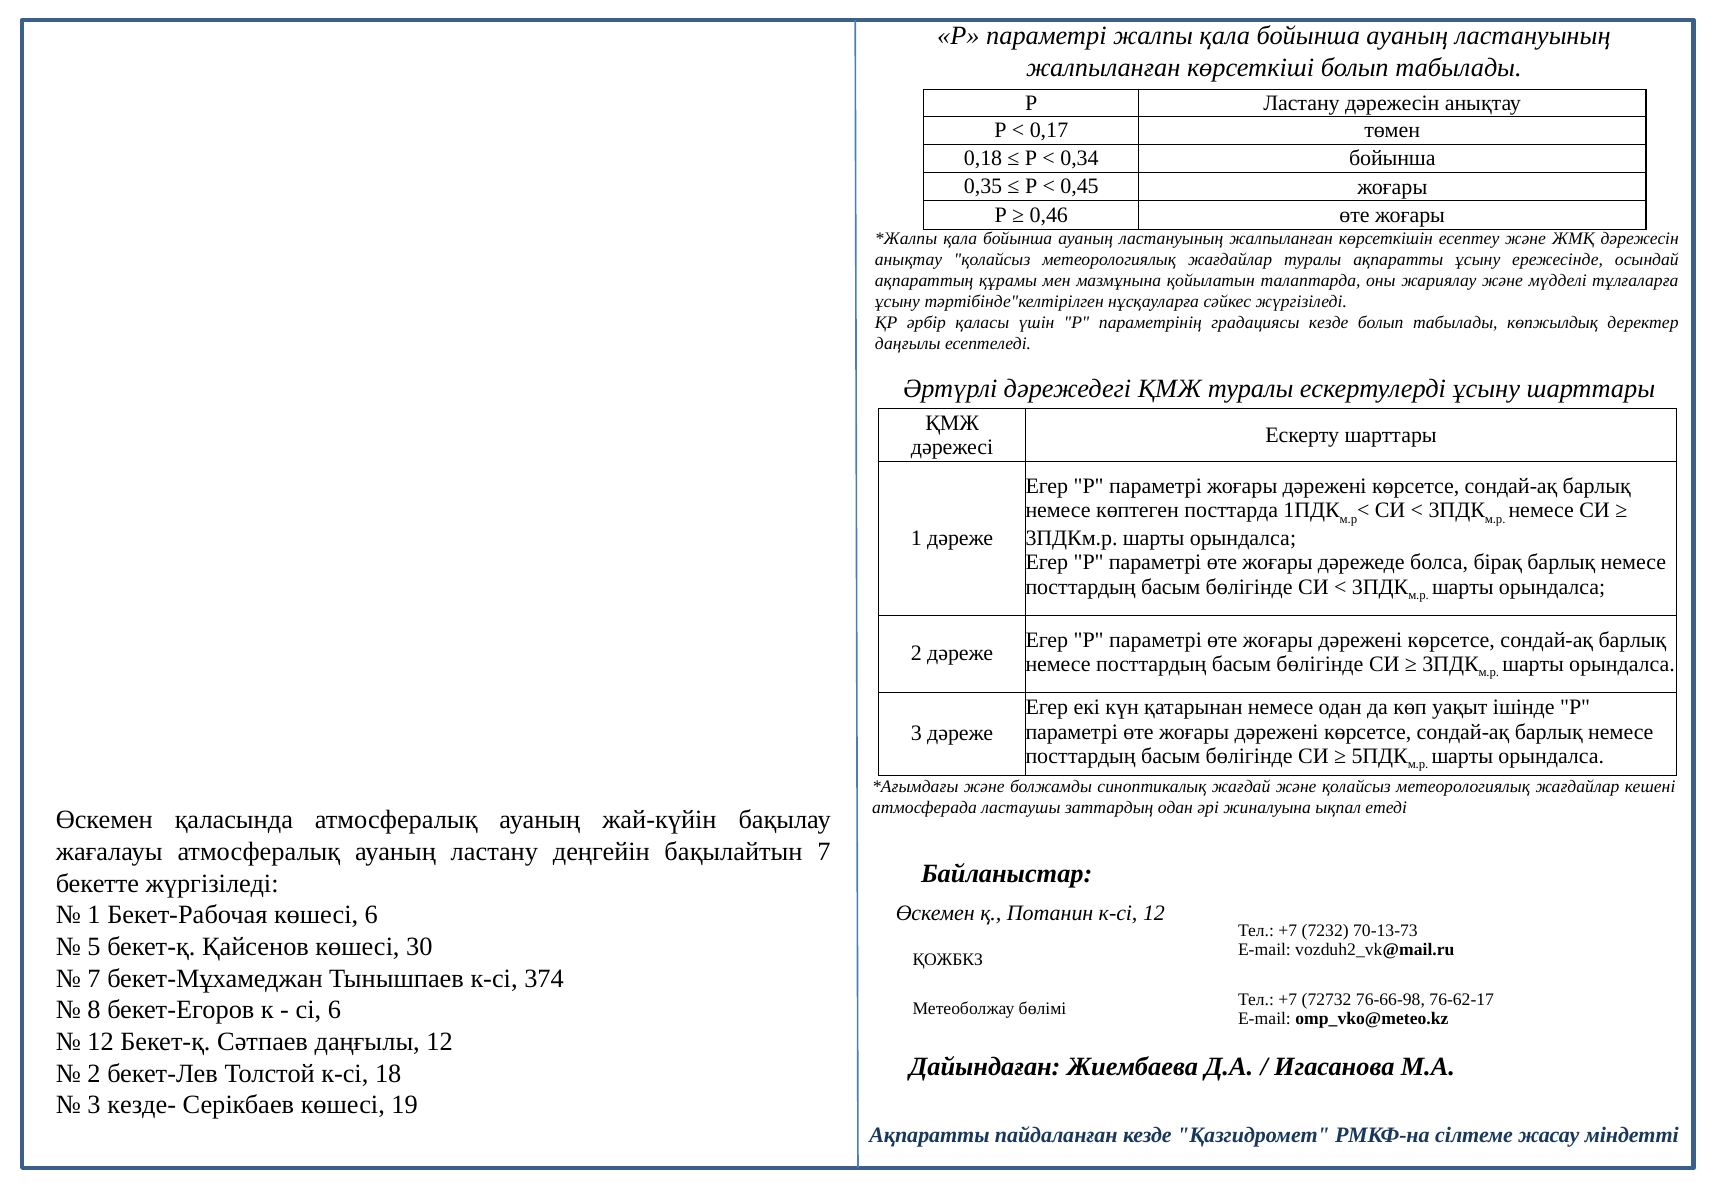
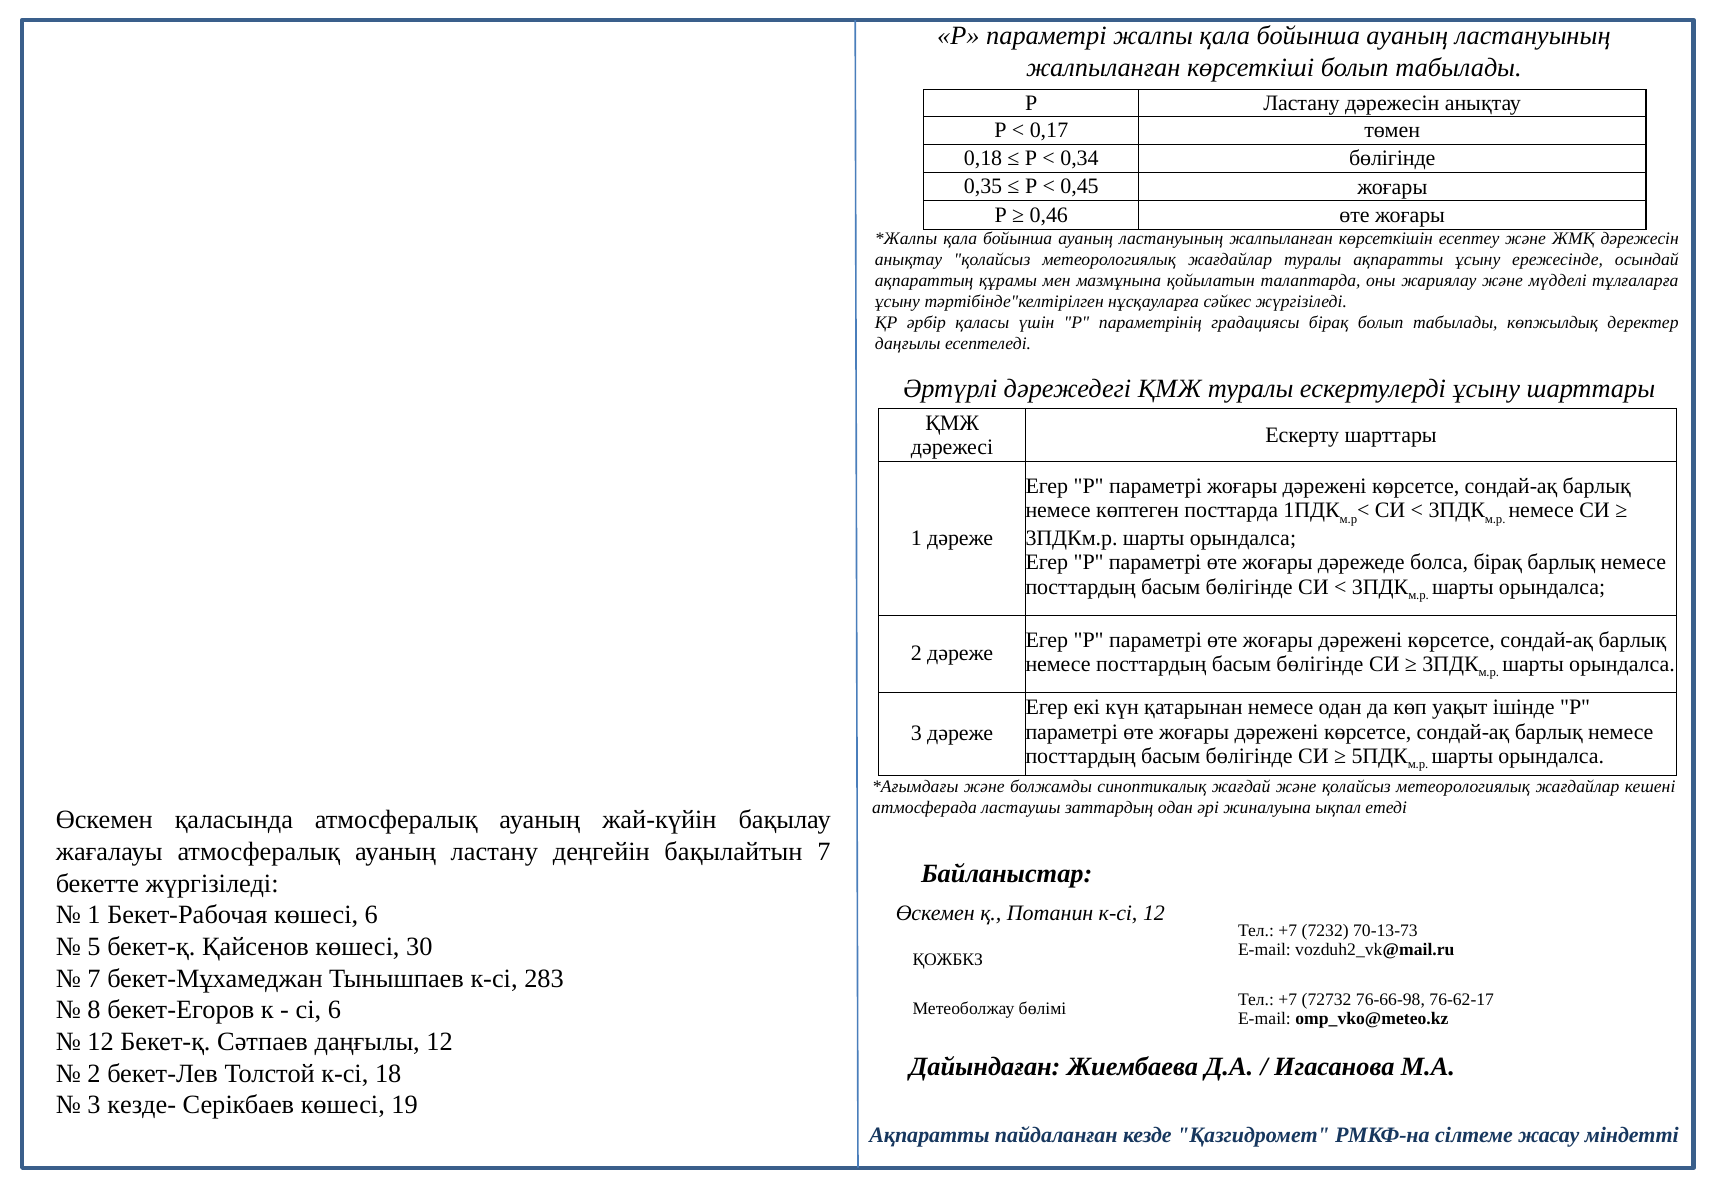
0,34 бойынша: бойынша -> бөлігінде (1392, 159)
градациясы кезде: кезде -> бірақ (1329, 323)
374: 374 -> 283 (544, 978)
